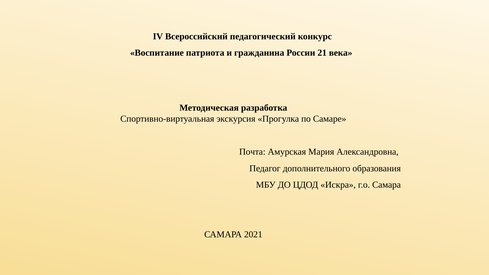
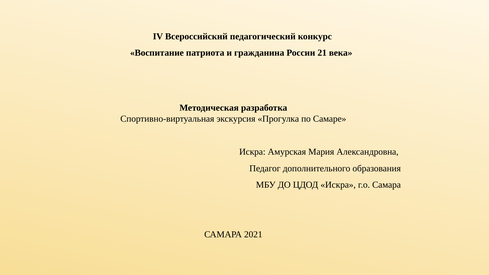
Почта: Почта -> Искра (252, 152)
